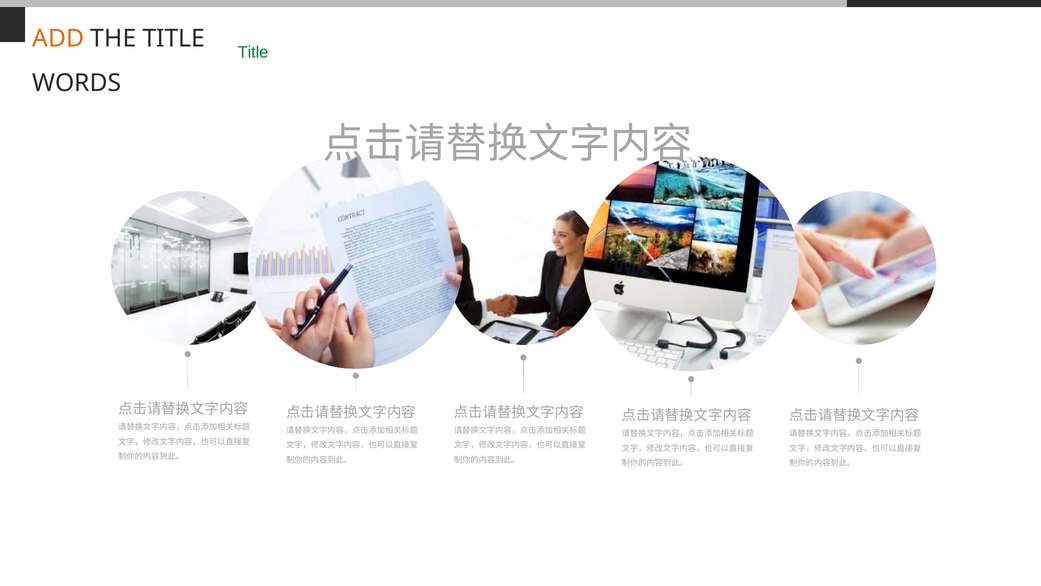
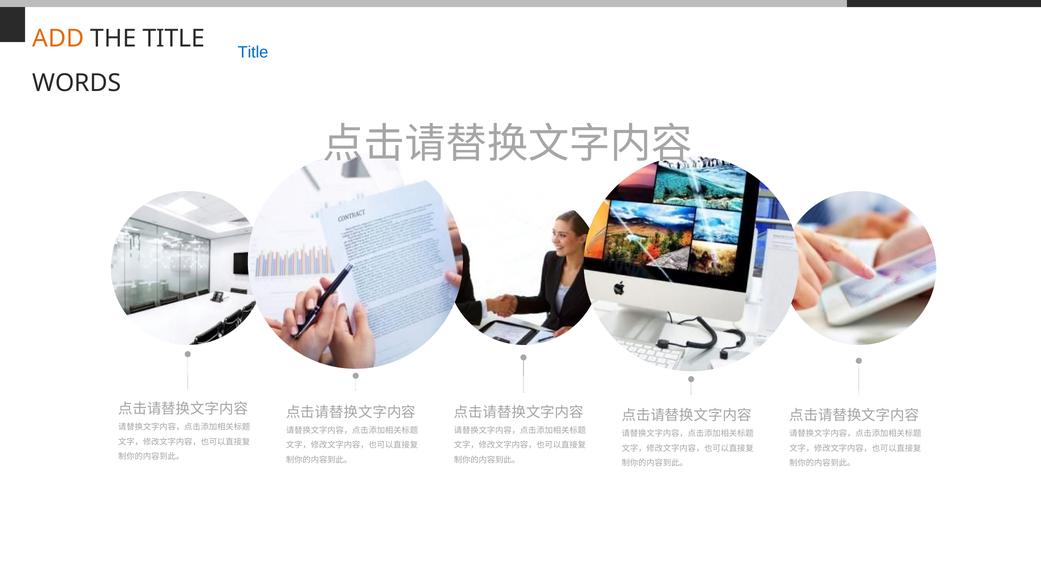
Title colour: green -> blue (253, 52)
